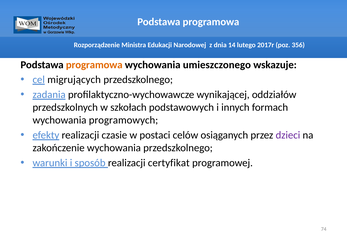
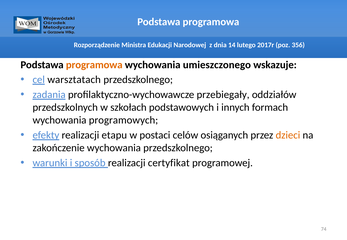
migrujących: migrujących -> warsztatach (74, 80)
wynikającej: wynikającej -> przebiegały (223, 95)
czasie: czasie -> etapu (114, 135)
dzieci colour: purple -> orange (288, 135)
